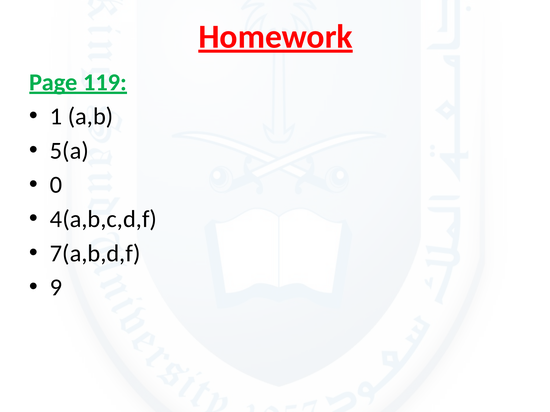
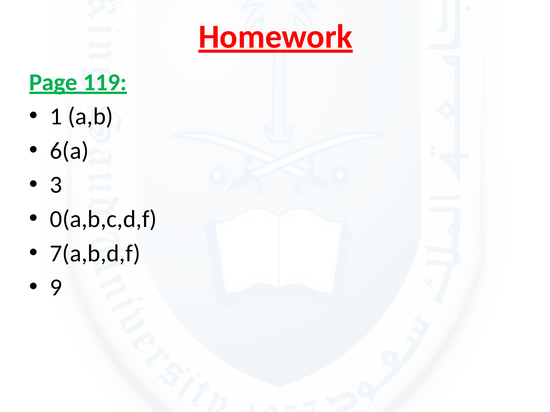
5(a: 5(a -> 6(a (69, 151)
0: 0 -> 3 (56, 185)
4(a,b,c,d,f: 4(a,b,c,d,f -> 0(a,b,c,d,f (103, 219)
